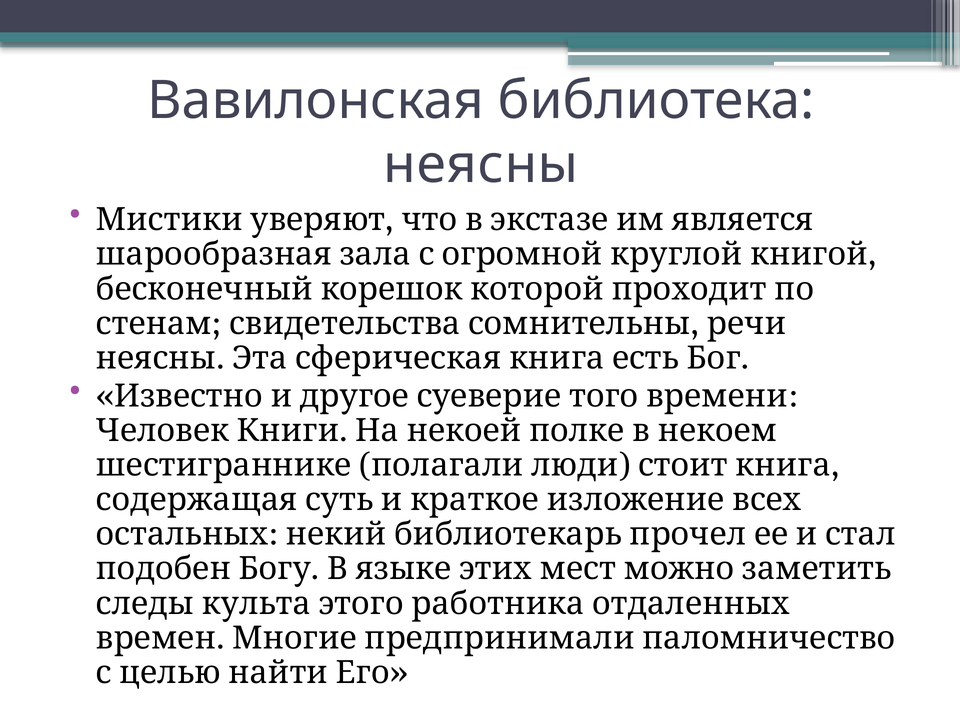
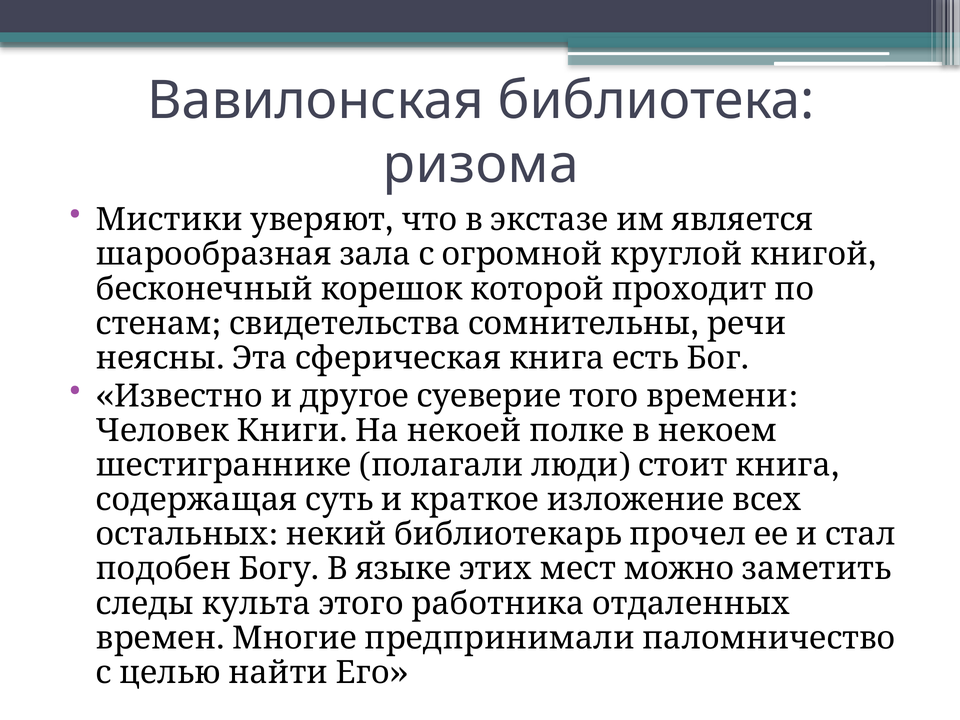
неясны: неясны -> ризома (481, 164)
